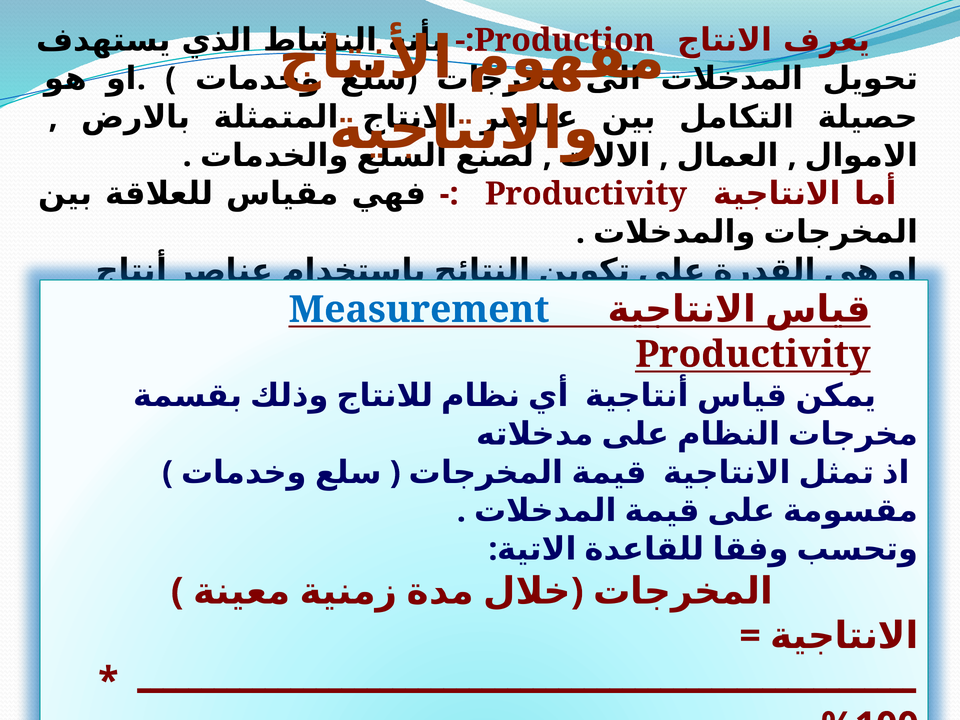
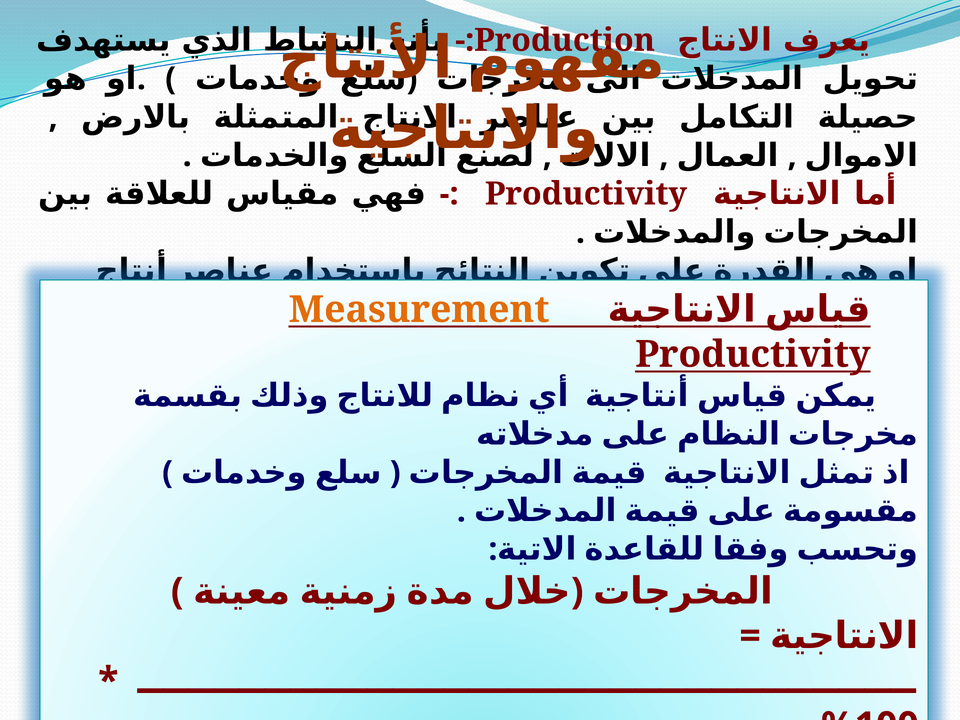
Measurement colour: blue -> orange (419, 310)
